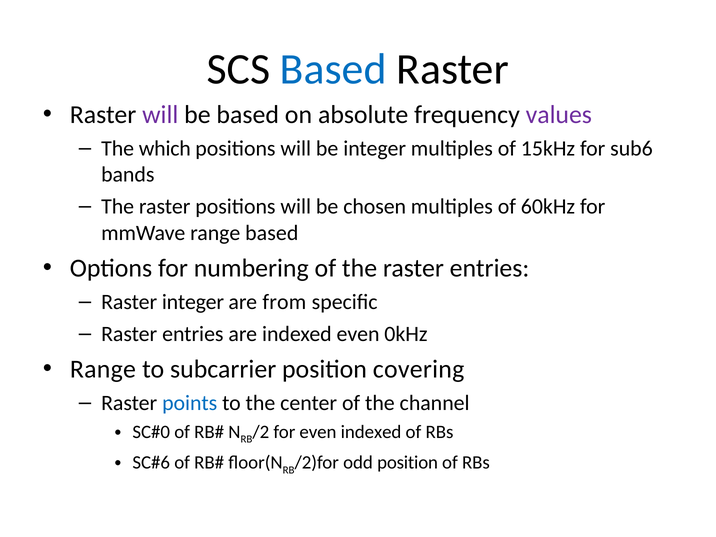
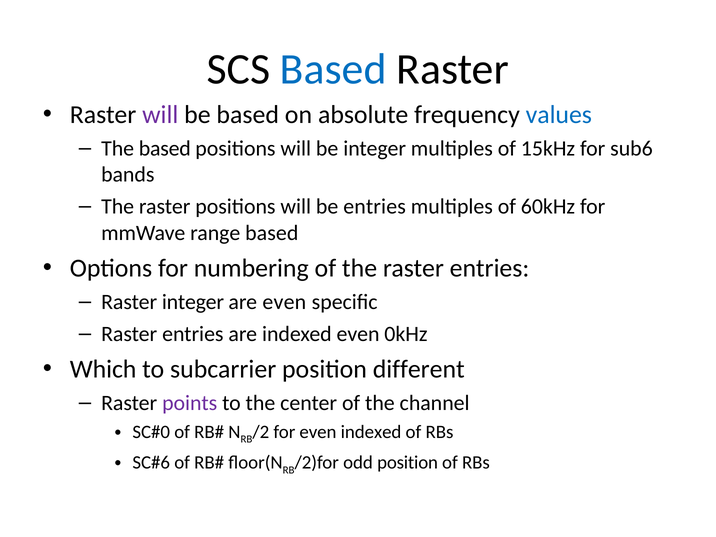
values colour: purple -> blue (559, 115)
The which: which -> based (165, 149)
be chosen: chosen -> entries (375, 207)
are from: from -> even (284, 302)
Range: Range -> Which (103, 369)
covering: covering -> different (419, 369)
points colour: blue -> purple (190, 403)
